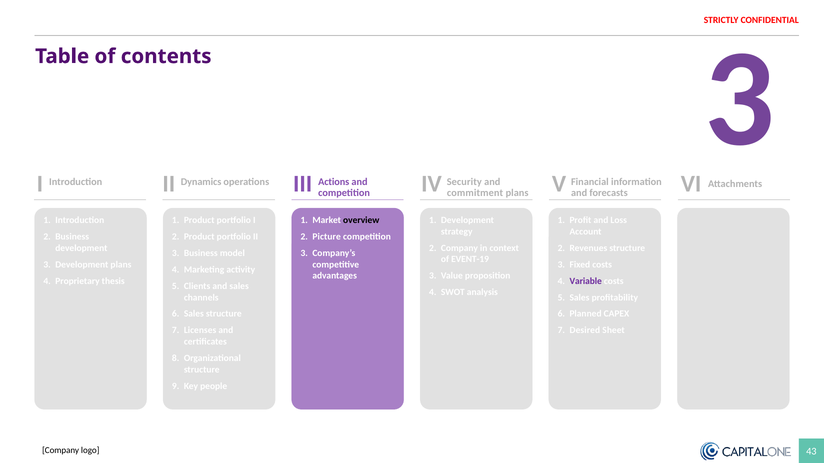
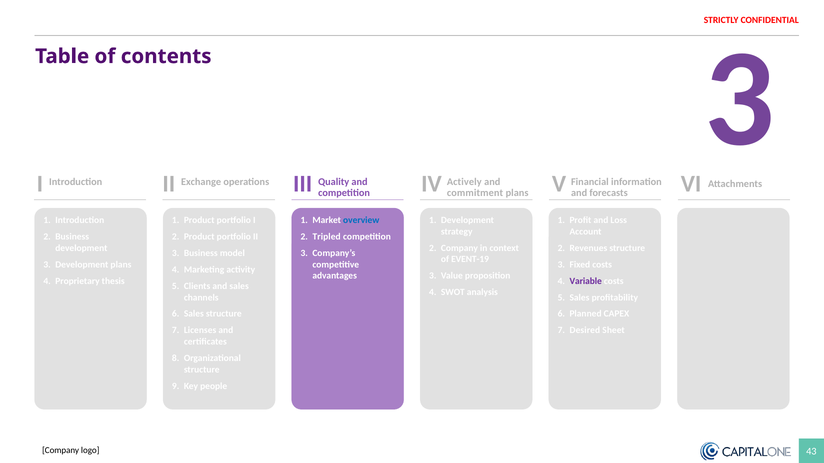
Dynamics: Dynamics -> Exchange (201, 182)
Actions: Actions -> Quality (334, 182)
Security: Security -> Actively (464, 182)
overview colour: black -> blue (361, 220)
Picture: Picture -> Tripled (327, 237)
